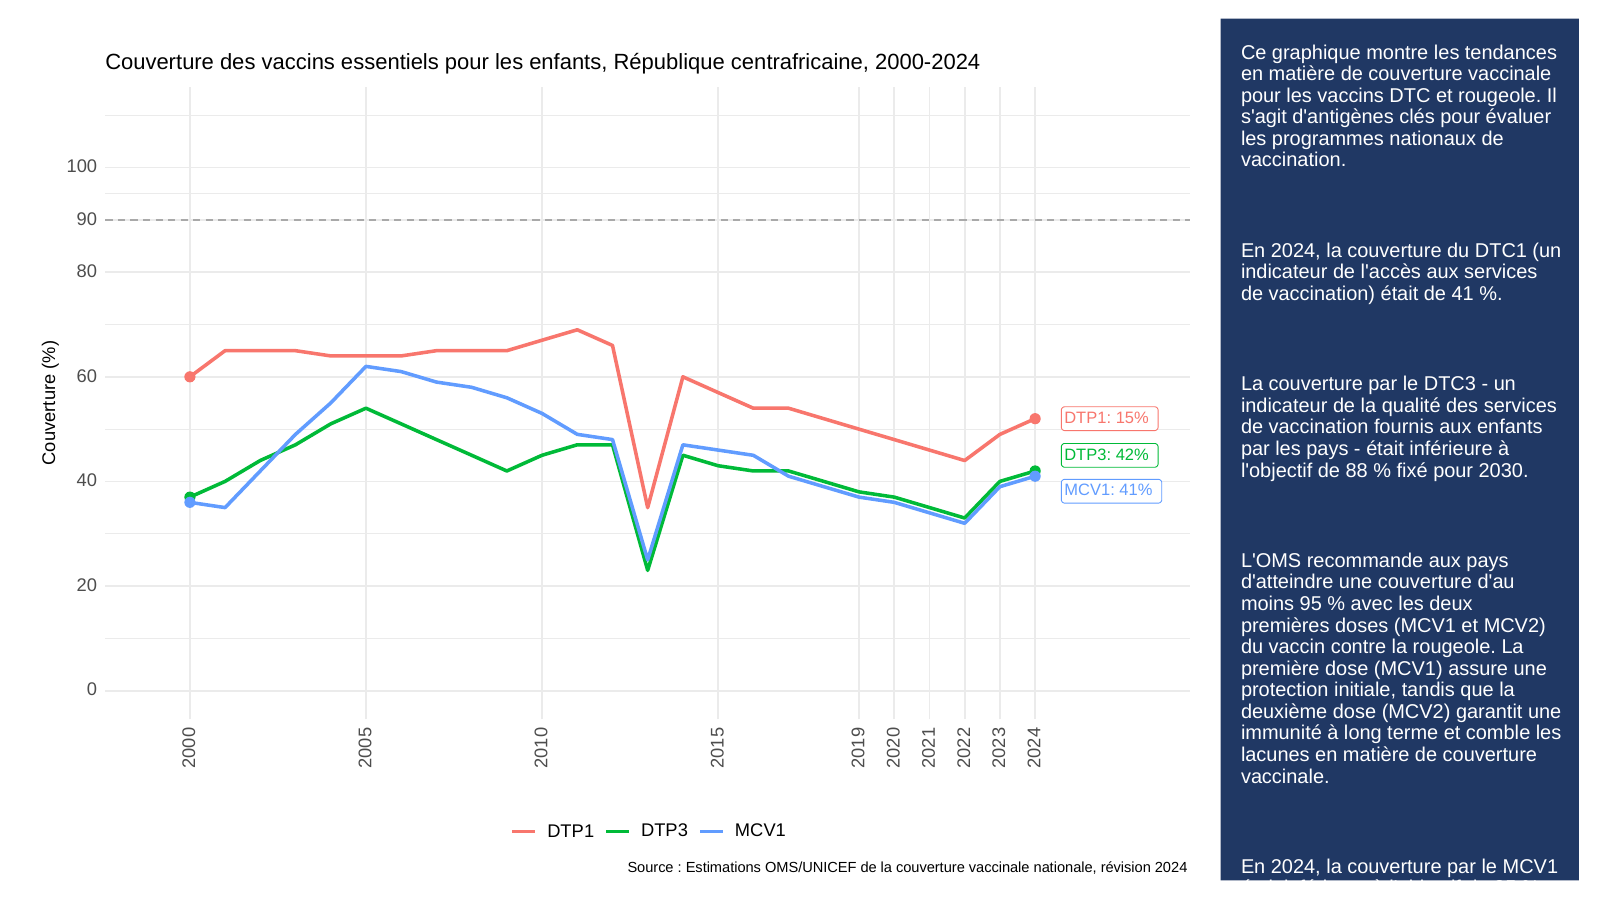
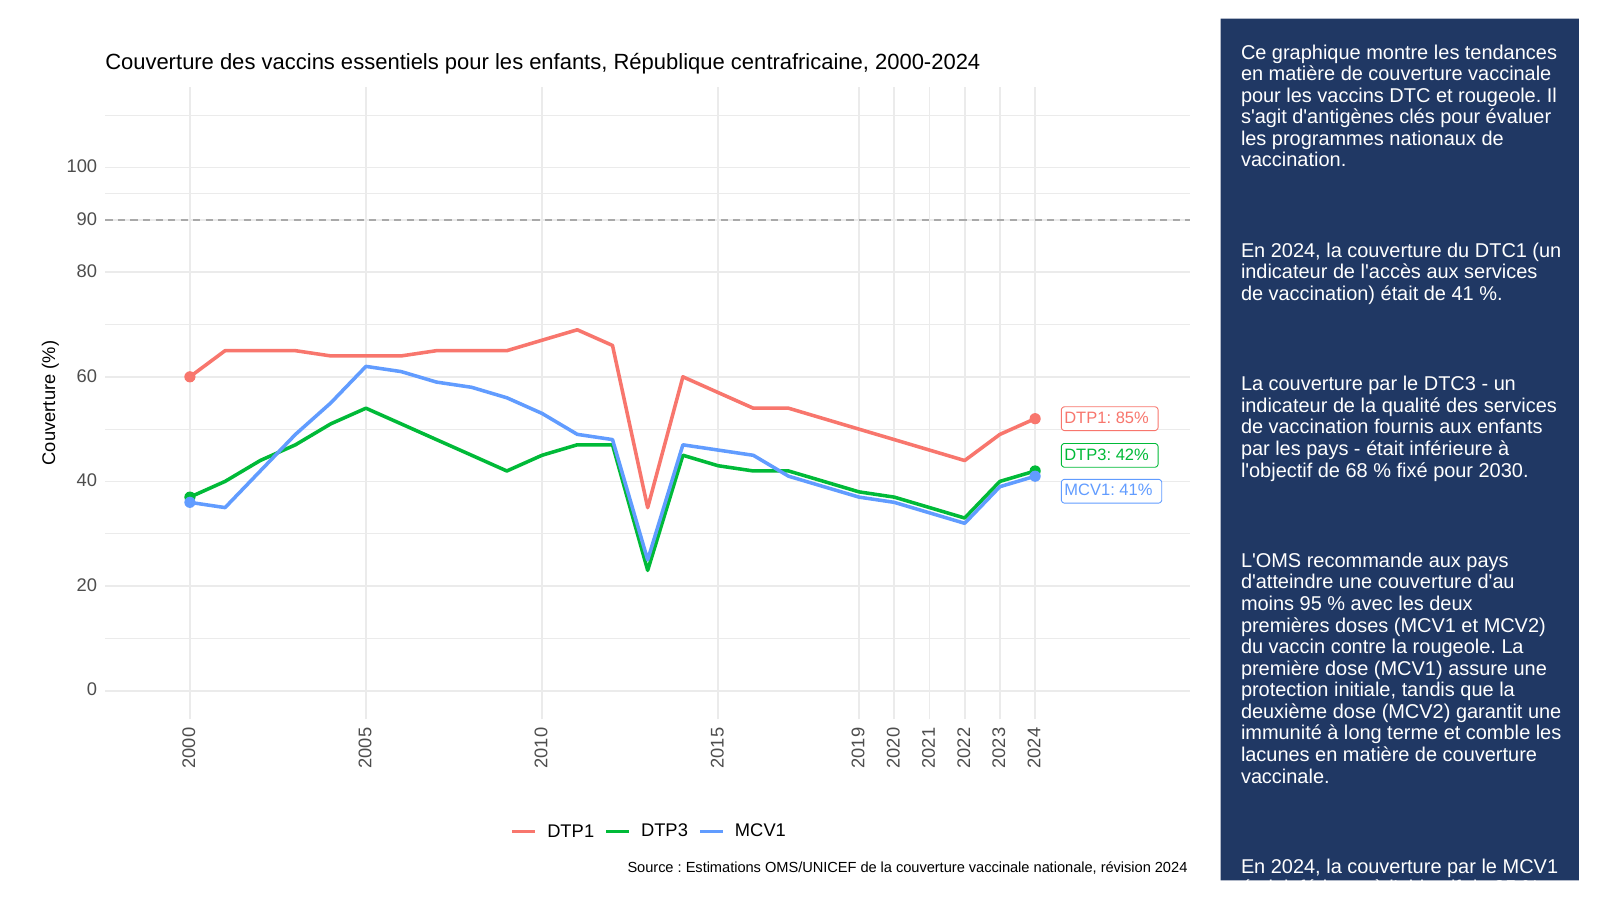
15%: 15% -> 85% (1132, 418)
88: 88 -> 68 (1357, 471)
